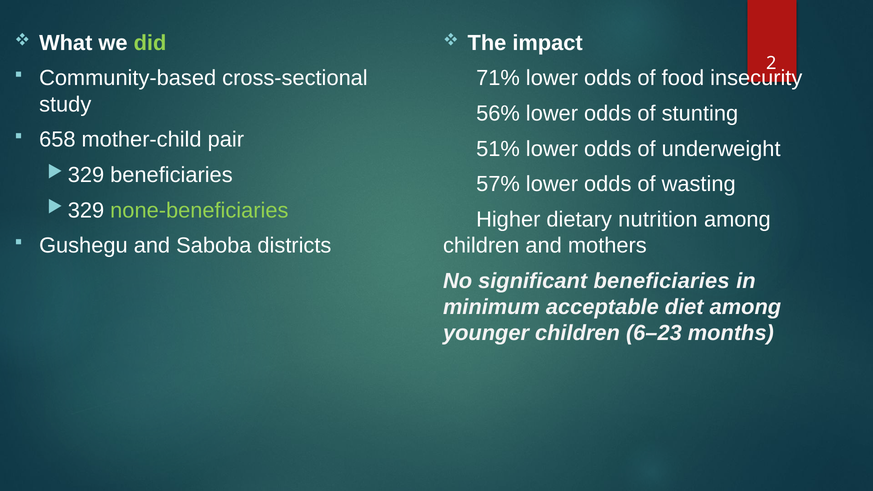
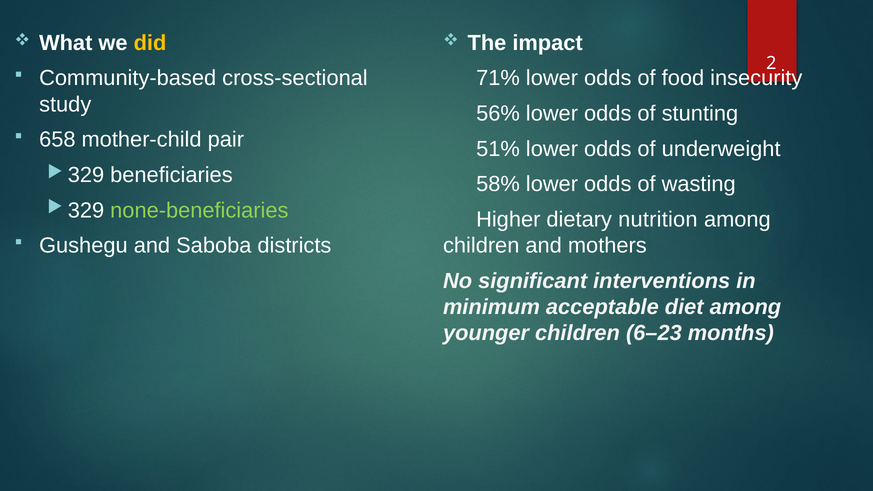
did colour: light green -> yellow (150, 43)
57%: 57% -> 58% (498, 184)
significant beneficiaries: beneficiaries -> interventions (662, 281)
